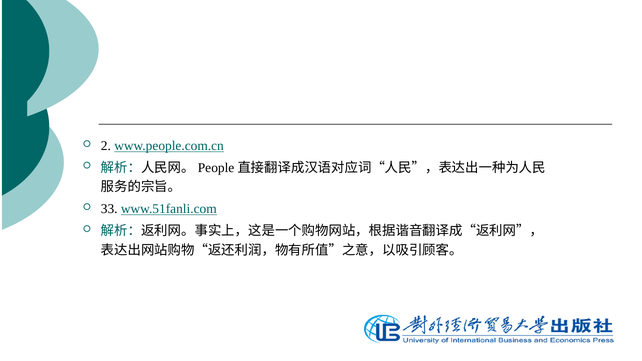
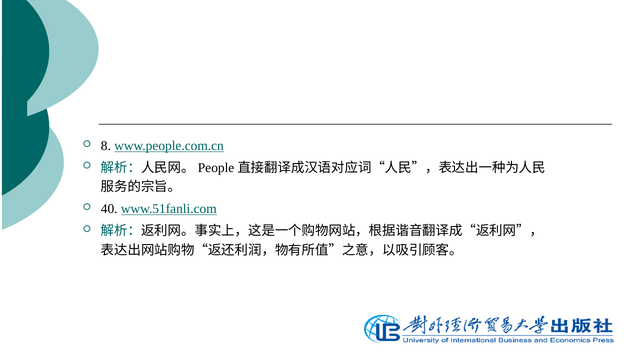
2: 2 -> 8 (106, 146)
33: 33 -> 40 (109, 209)
